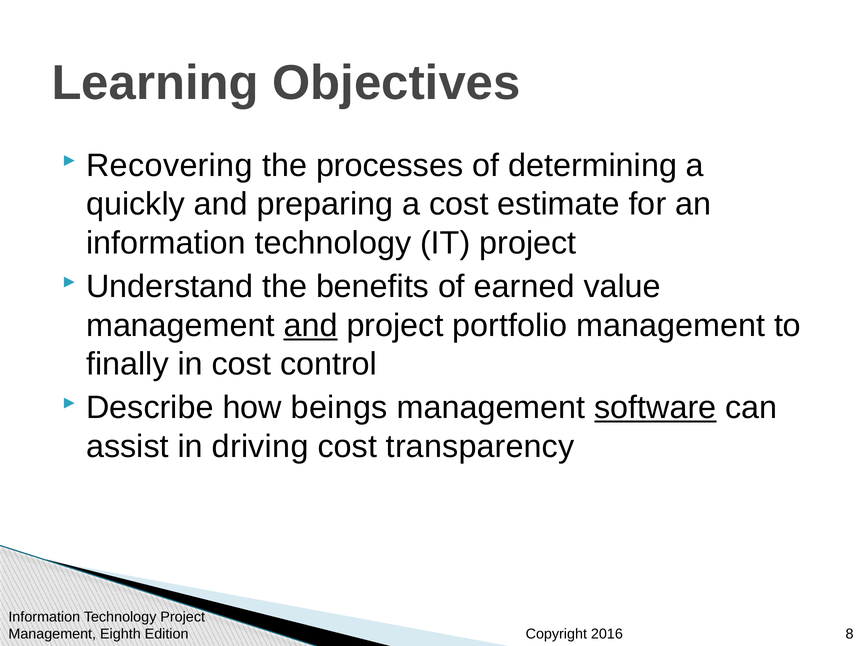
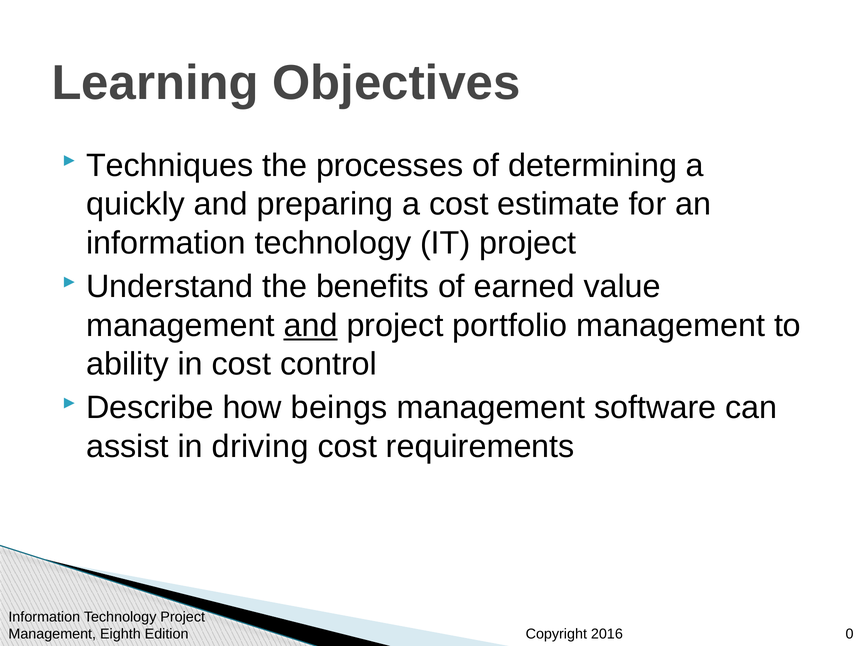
Recovering: Recovering -> Techniques (170, 166)
finally: finally -> ability (127, 365)
software underline: present -> none (655, 408)
transparency: transparency -> requirements (480, 447)
8: 8 -> 0 (850, 635)
